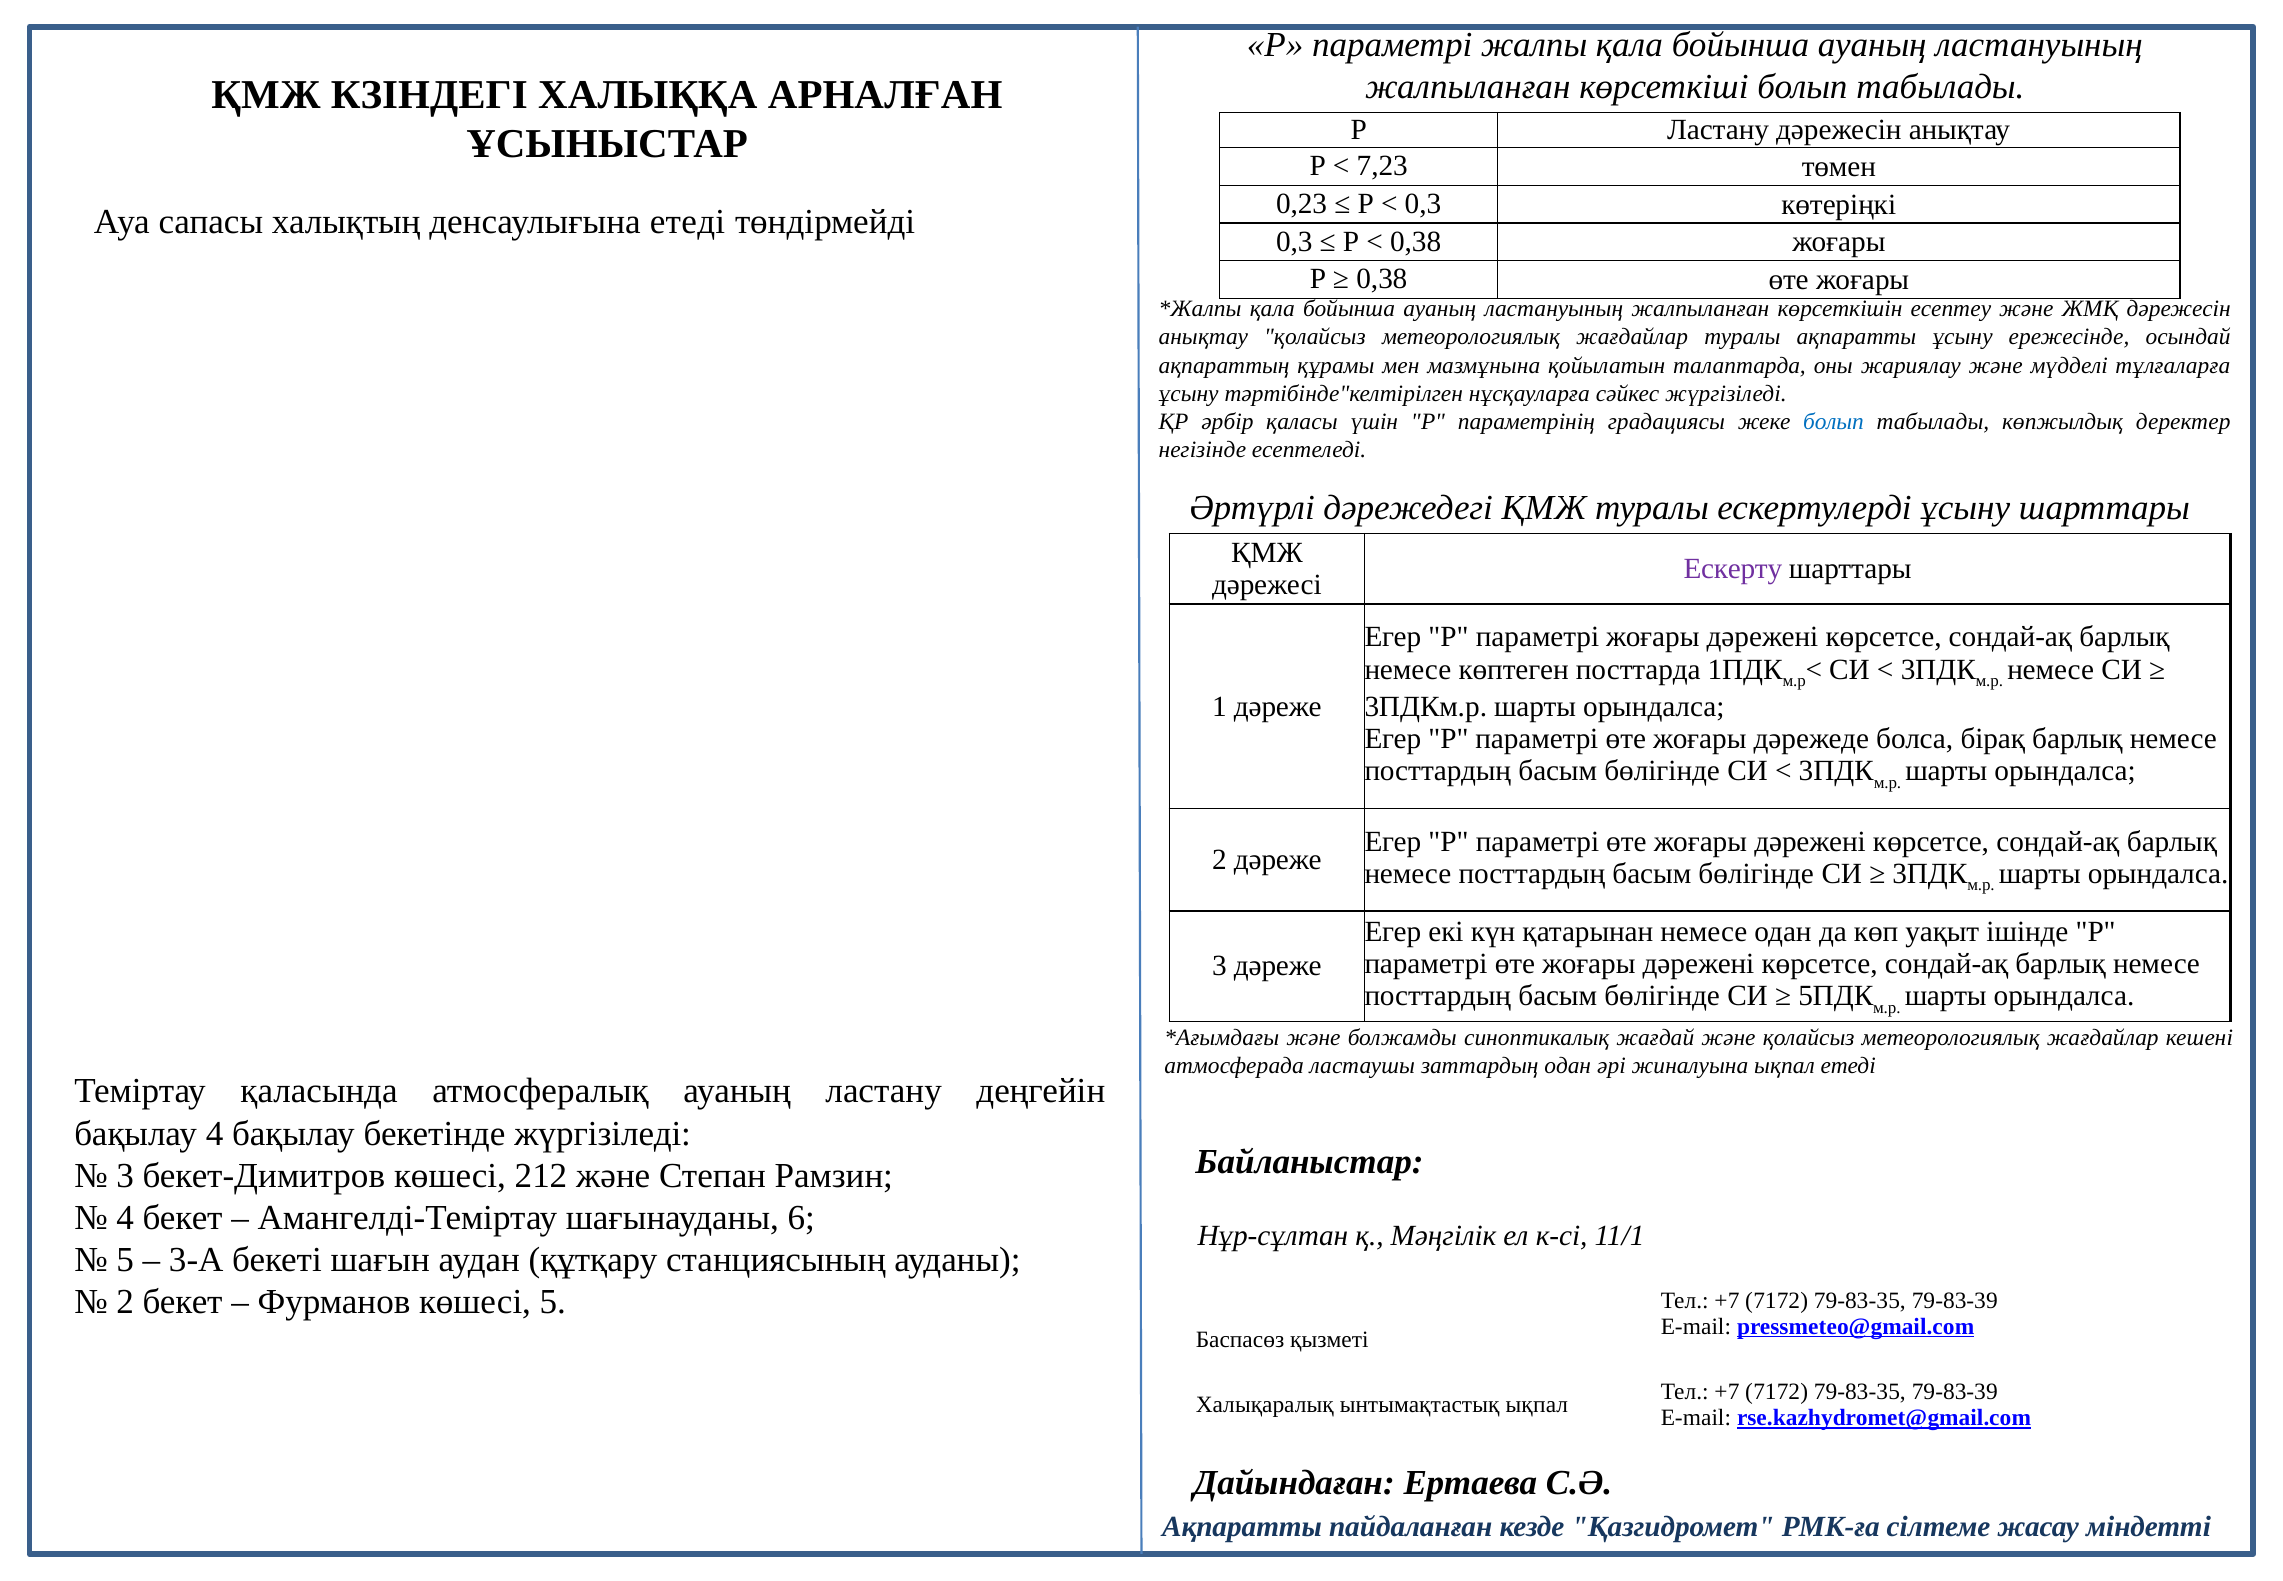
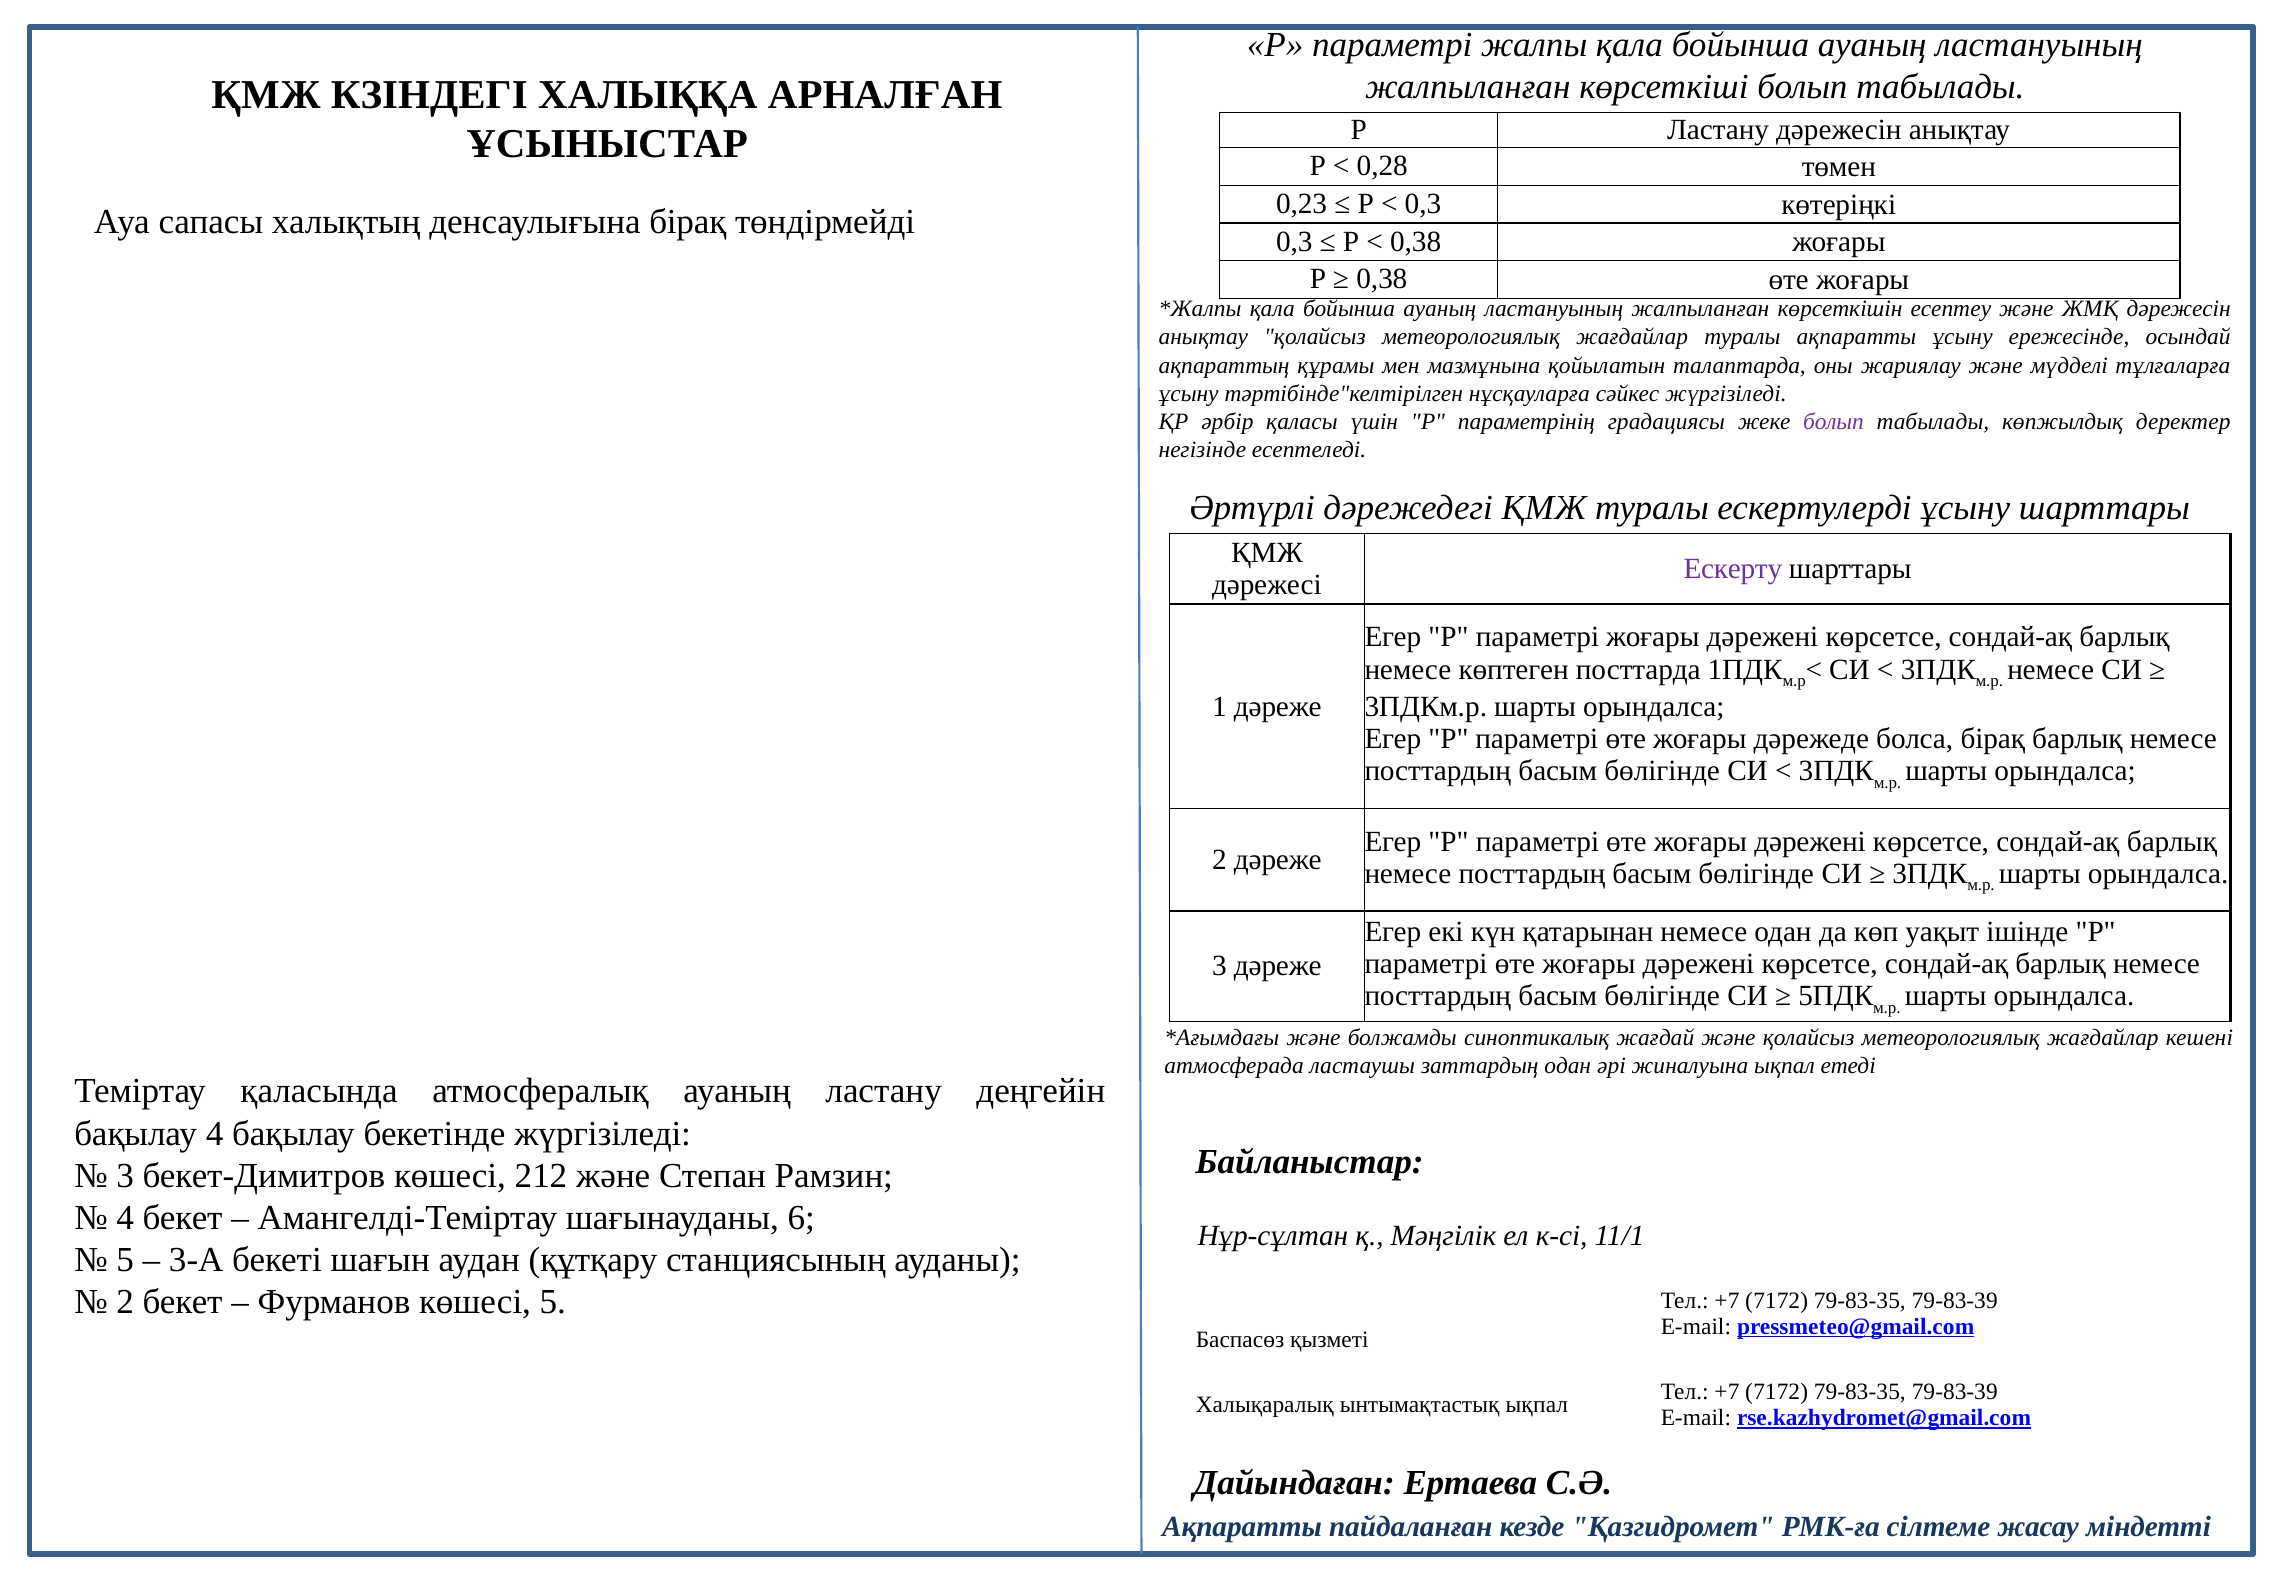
7,23: 7,23 -> 0,28 (1382, 166)
денсаулығына етеді: етеді -> бірақ (688, 221)
болып colour: blue -> purple (1834, 421)
